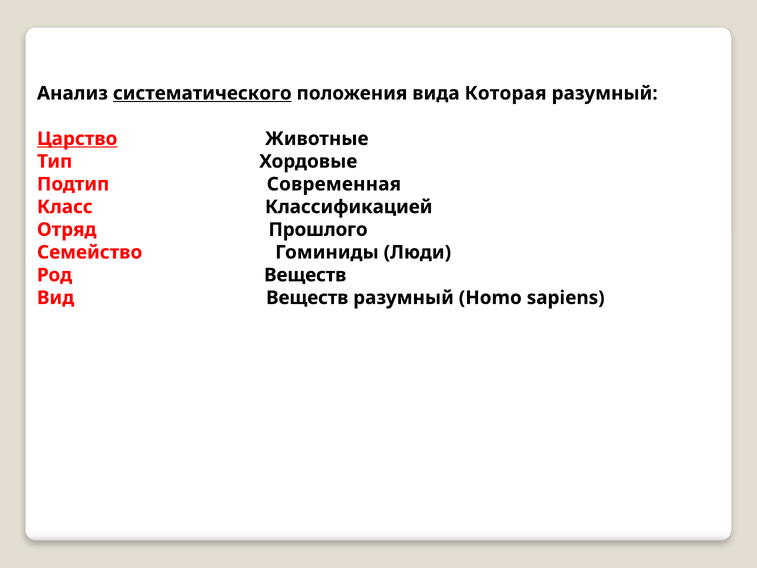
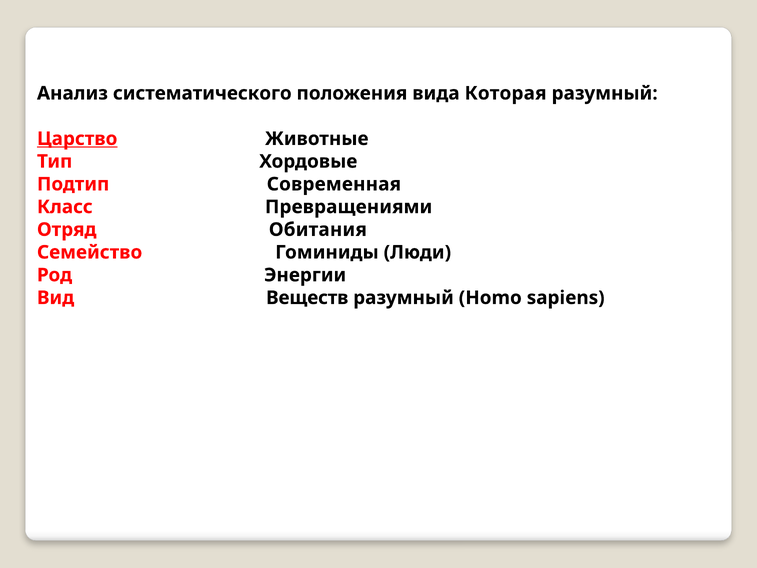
систематического underline: present -> none (202, 93)
Классификацией: Классификацией -> Превращениями (349, 207)
Прошлого: Прошлого -> Обитания (318, 230)
Род Веществ: Веществ -> Энергии (305, 275)
